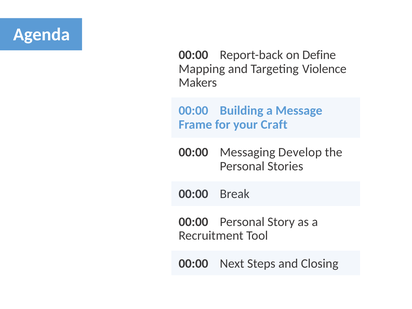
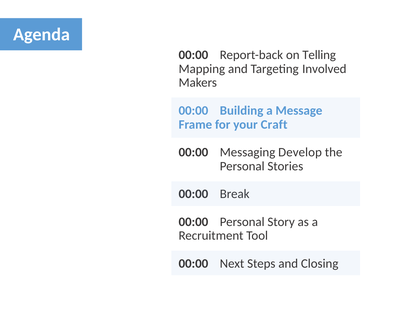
Define: Define -> Telling (319, 55)
Violence: Violence -> Involved (324, 69)
